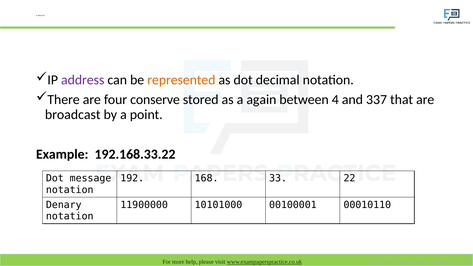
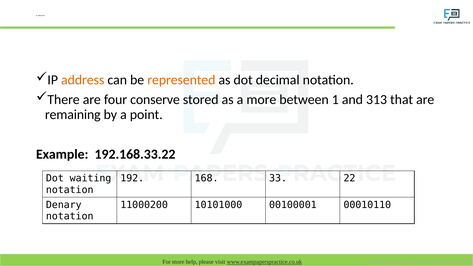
address colour: purple -> orange (83, 80)
a again: again -> more (261, 100)
4: 4 -> 1 (335, 100)
337: 337 -> 313 (377, 100)
broadcast: broadcast -> remaining (73, 115)
message: message -> waiting (91, 178)
11900000: 11900000 -> 11000200 (144, 205)
